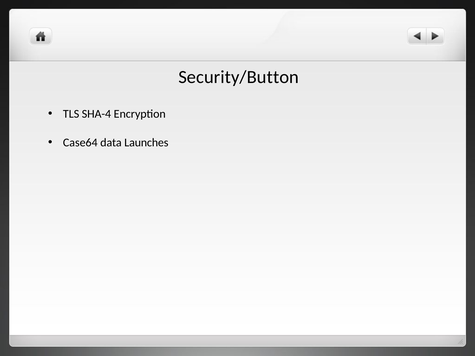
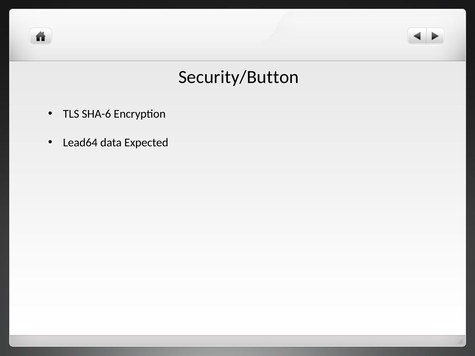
SHA-4: SHA-4 -> SHA-6 (96, 114)
Case64: Case64 -> Lead64 (80, 143)
Launches: Launches -> Expected (146, 143)
